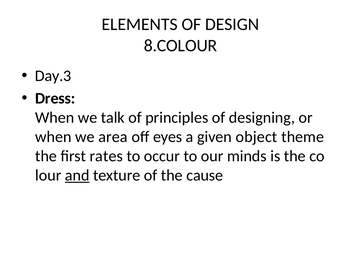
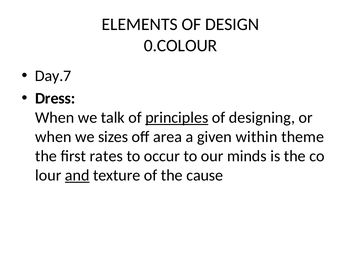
8.COLOUR: 8.COLOUR -> 0.COLOUR (181, 45)
Day.3: Day.3 -> Day.7 (53, 76)
principles underline: none -> present (177, 117)
area: area -> sizes (113, 137)
eyes: eyes -> area (168, 137)
object: object -> within (257, 137)
